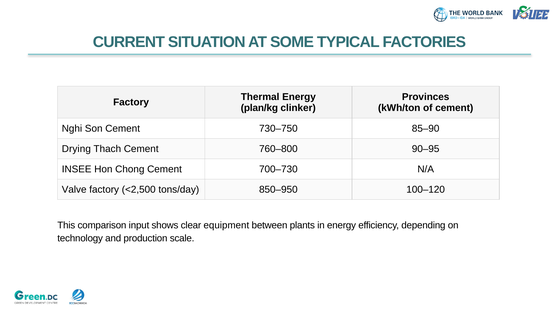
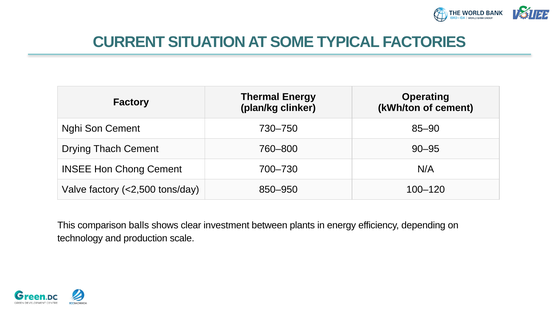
Provinces: Provinces -> Operating (426, 97)
input: input -> balls (139, 226)
equipment: equipment -> investment (226, 226)
